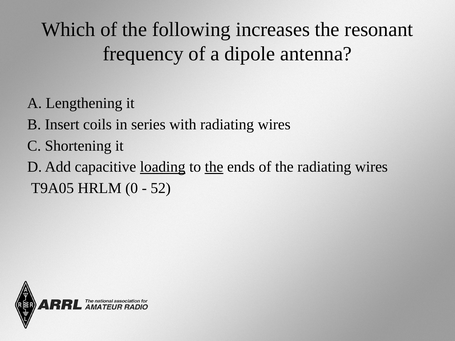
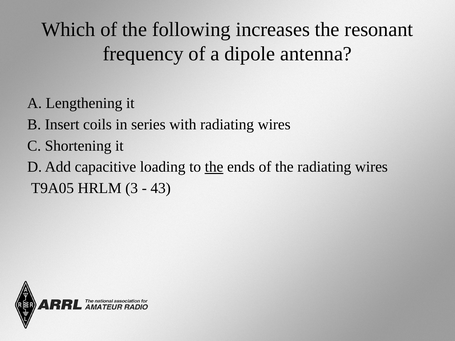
loading underline: present -> none (163, 167)
0: 0 -> 3 (132, 188)
52: 52 -> 43 (161, 188)
